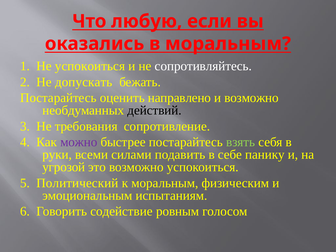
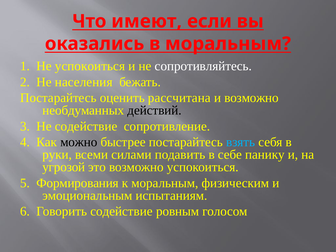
любую: любую -> имеют (147, 21)
допускать: допускать -> населения (84, 82)
направлено: направлено -> рассчитана (179, 98)
Не требования: требования -> содействие (86, 126)
можно colour: purple -> black (79, 142)
взять colour: light green -> light blue (241, 142)
Политический: Политический -> Формирования (78, 183)
